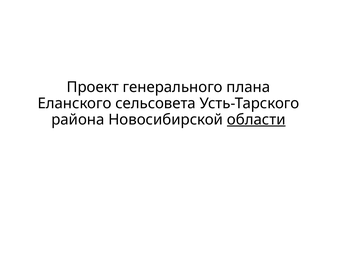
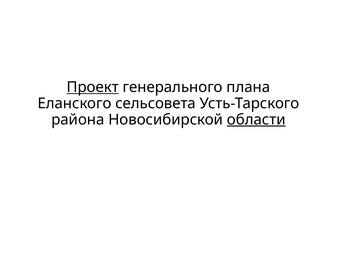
Проект underline: none -> present (93, 87)
